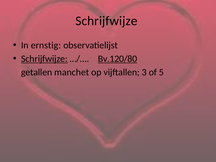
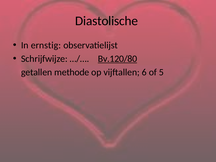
Schrijfwijze: Schrijfwijze -> Diastolische (107, 21)
Schrijfwijze underline: present -> none (44, 59)
manchet: manchet -> methode (72, 72)
3: 3 -> 6 (144, 72)
